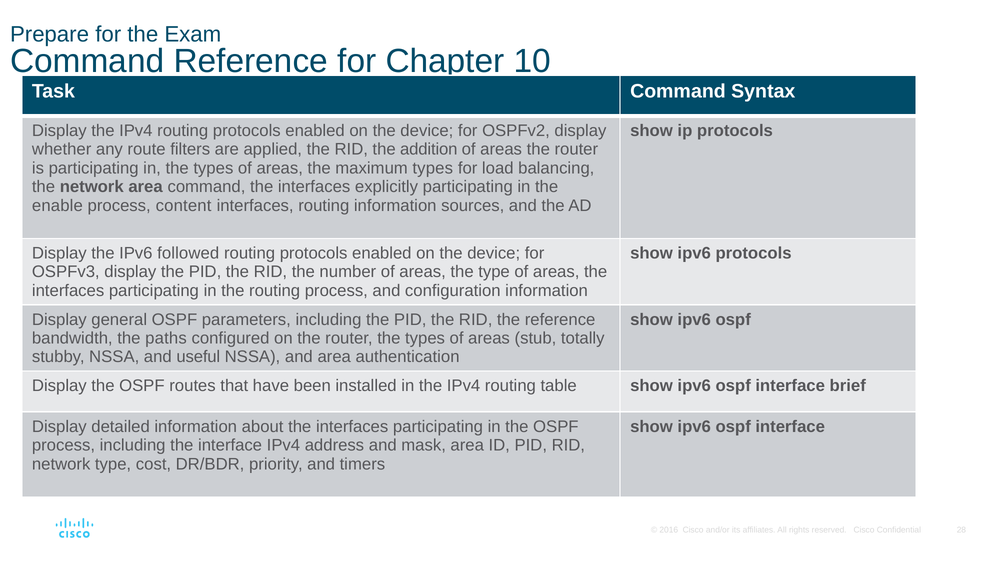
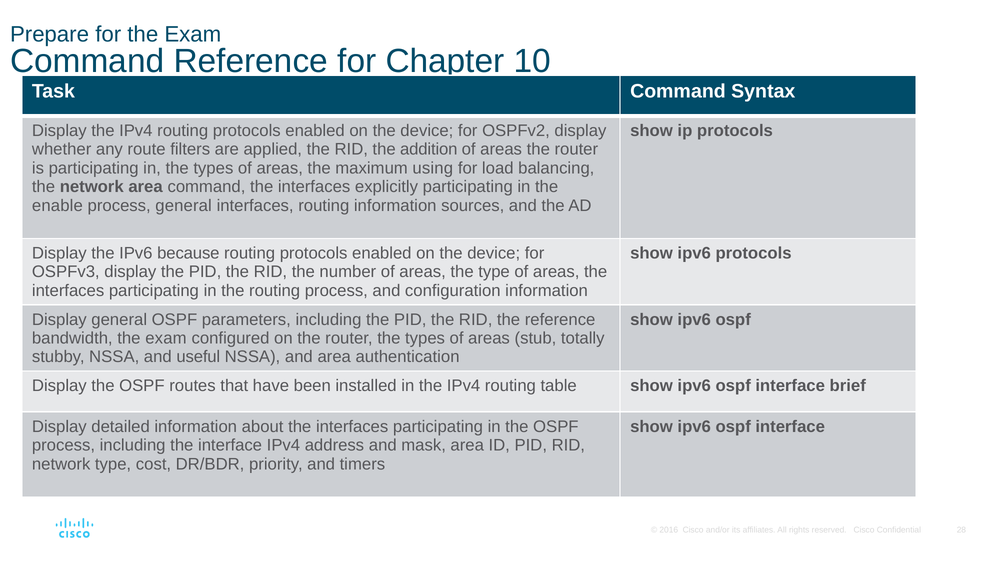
maximum types: types -> using (433, 168)
process content: content -> general (184, 206)
followed: followed -> because (188, 253)
bandwidth the paths: paths -> exam (166, 338)
